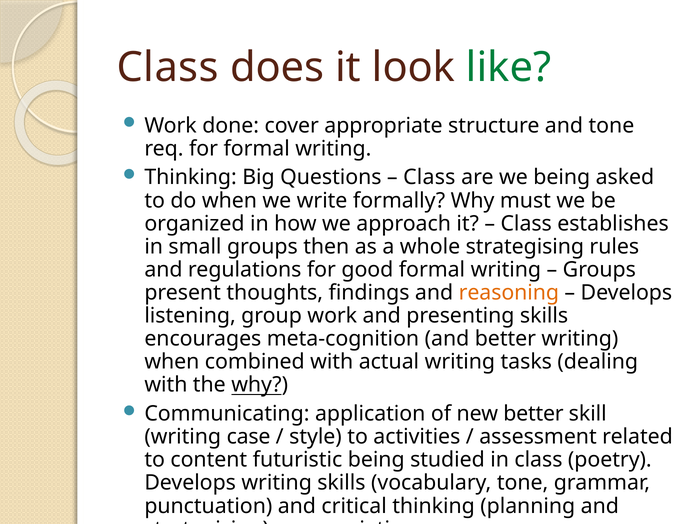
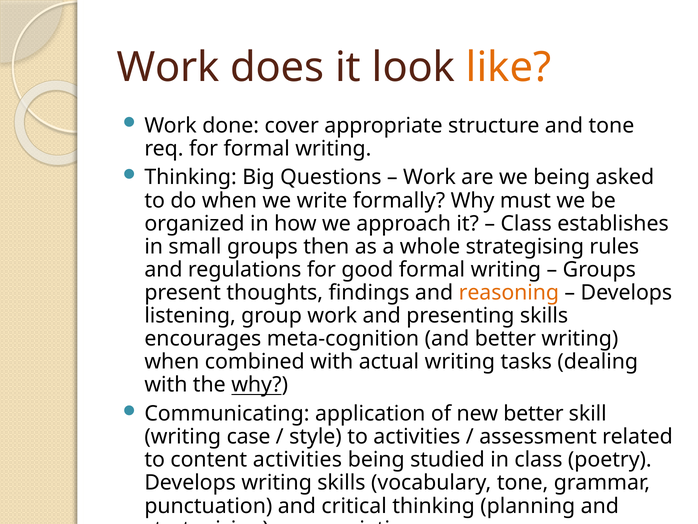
Class: Class -> Work (168, 68)
like colour: green -> orange (509, 68)
Class: Class -> Work (429, 177)
content futuristic: futuristic -> activities (297, 459)
